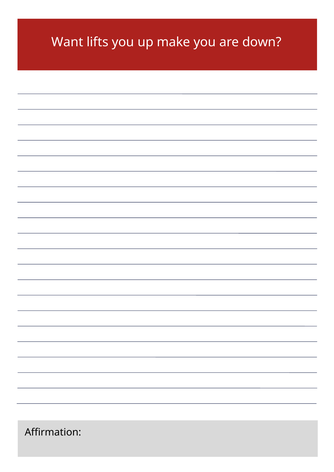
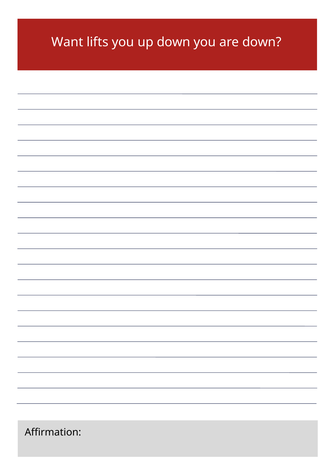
up make: make -> down (174, 42)
